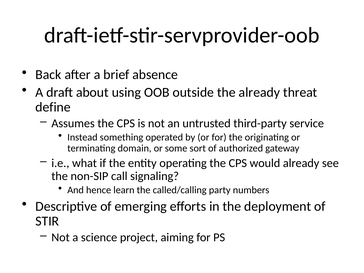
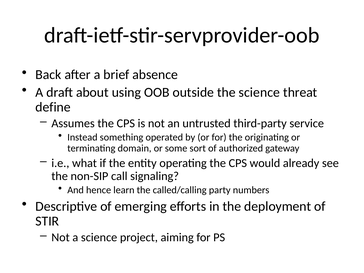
the already: already -> science (259, 92)
